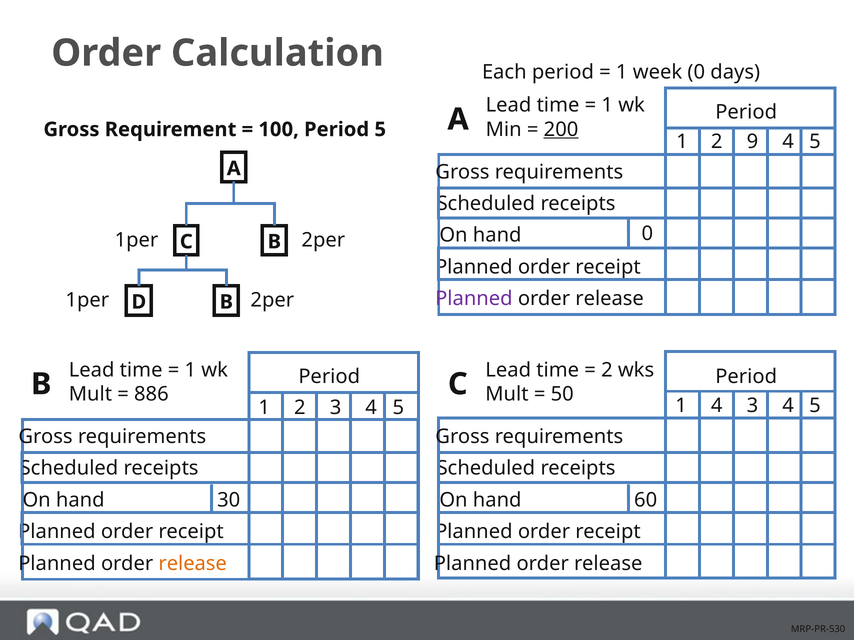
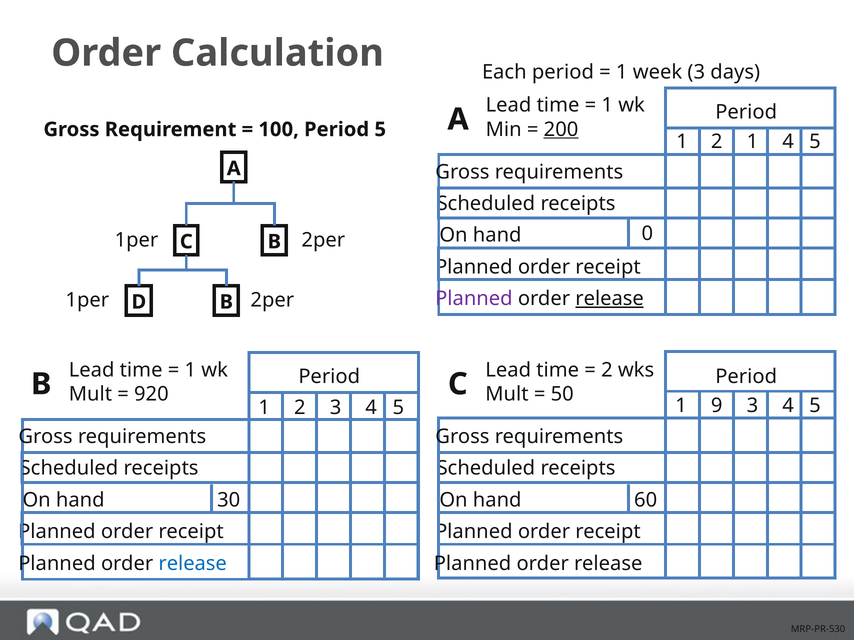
week 0: 0 -> 3 (696, 72)
2 9: 9 -> 1 (752, 142)
release underline: none -> present (610, 299)
886: 886 -> 920 (151, 394)
1 4: 4 -> 9 (717, 406)
release colour: orange -> blue (193, 564)
